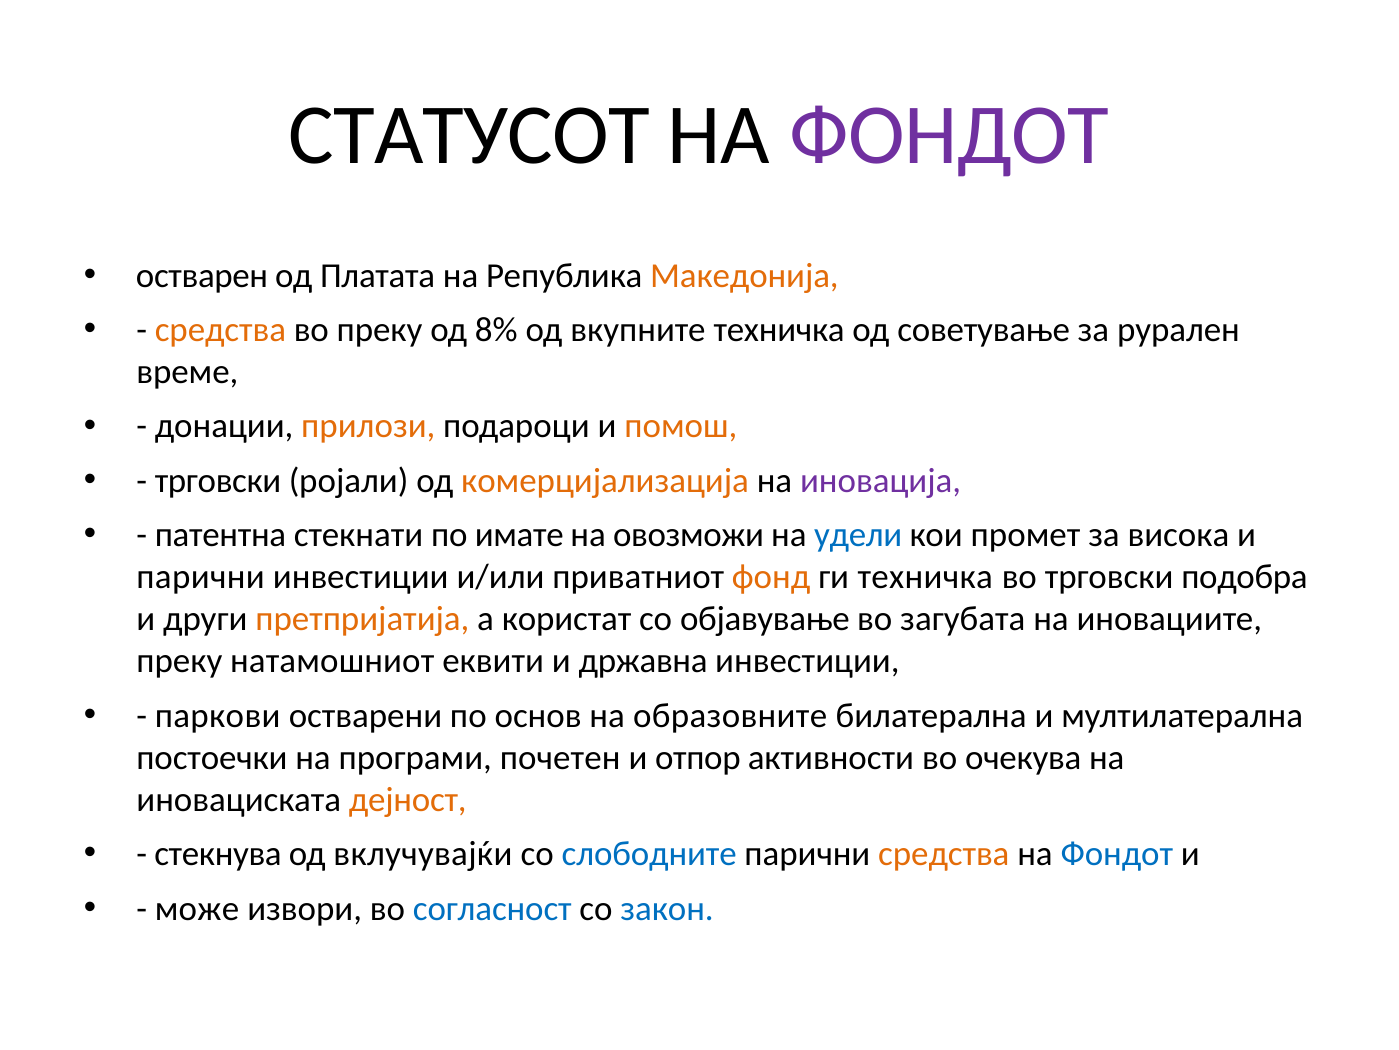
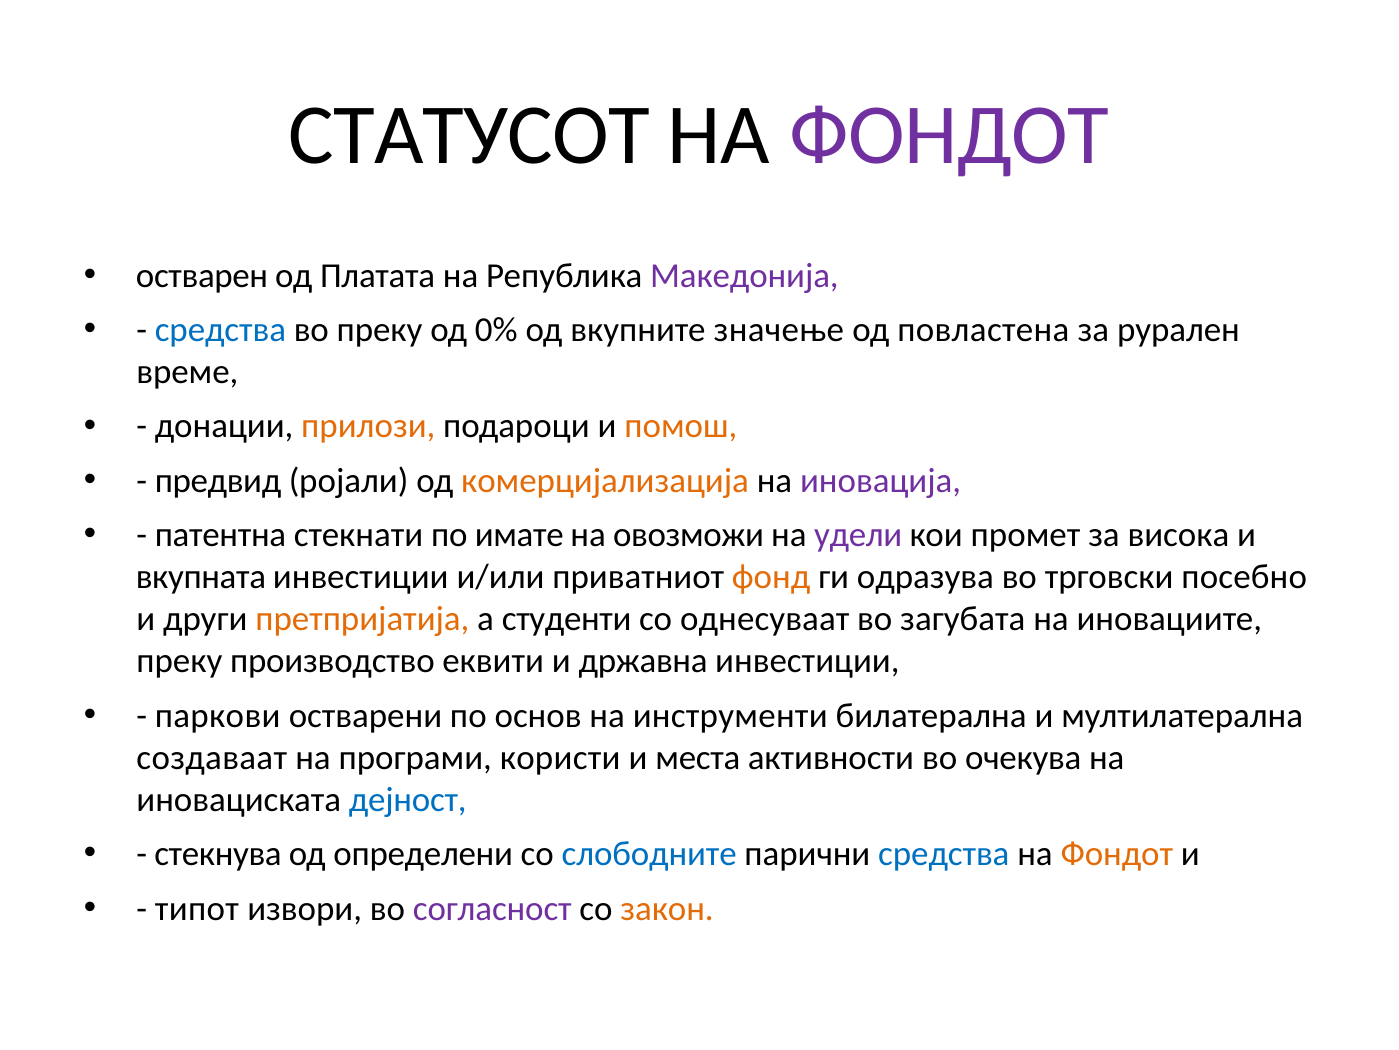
Македонија colour: orange -> purple (744, 275)
средства colour: orange -> blue (220, 330)
8%: 8% -> 0% (496, 330)
вкупните техничка: техничка -> значење (779, 330)
советување: советување -> повластена (983, 330)
трговски: трговски -> предвид (218, 480)
удели colour: blue -> purple (858, 535)
парични: парични -> вкупната (201, 577)
ги техничка: техничка -> одразува (925, 577)
подобра: подобра -> посебно (1244, 577)
користат: користат -> студенти (567, 619)
објавување: објавување -> однесуваат (765, 619)
натамошниот: натамошниот -> производство (332, 661)
образовните: образовните -> инструменти (730, 715)
постоечки: постоечки -> создаваат (212, 757)
почетен: почетен -> користи (560, 757)
отпор: отпор -> места (698, 757)
дејност colour: orange -> blue (408, 799)
вклучувајќи: вклучувајќи -> определени (423, 854)
средства colour: orange -> blue (944, 854)
Фондот colour: blue -> orange (1117, 854)
може: може -> типот (197, 908)
согласност colour: blue -> purple (492, 908)
закон colour: blue -> orange (667, 908)
